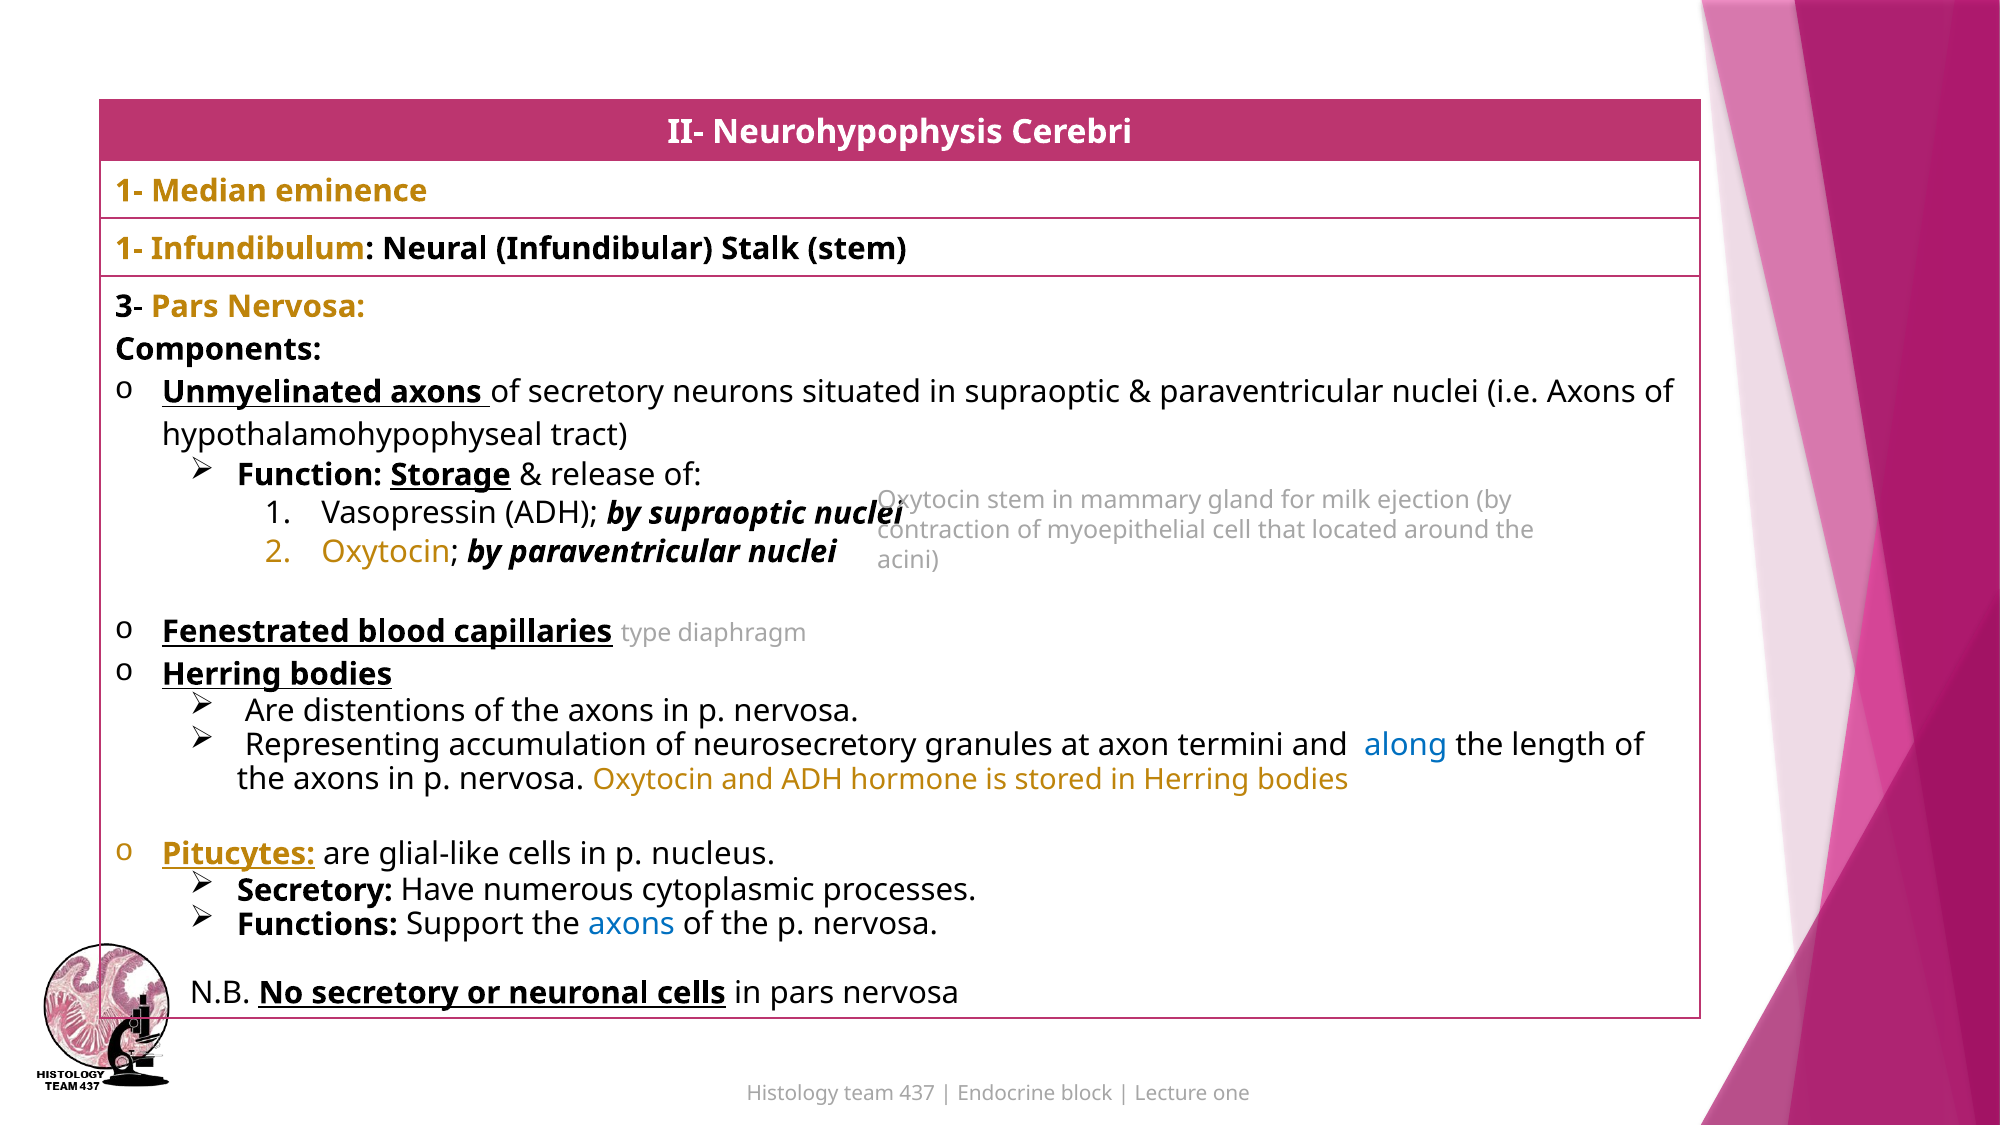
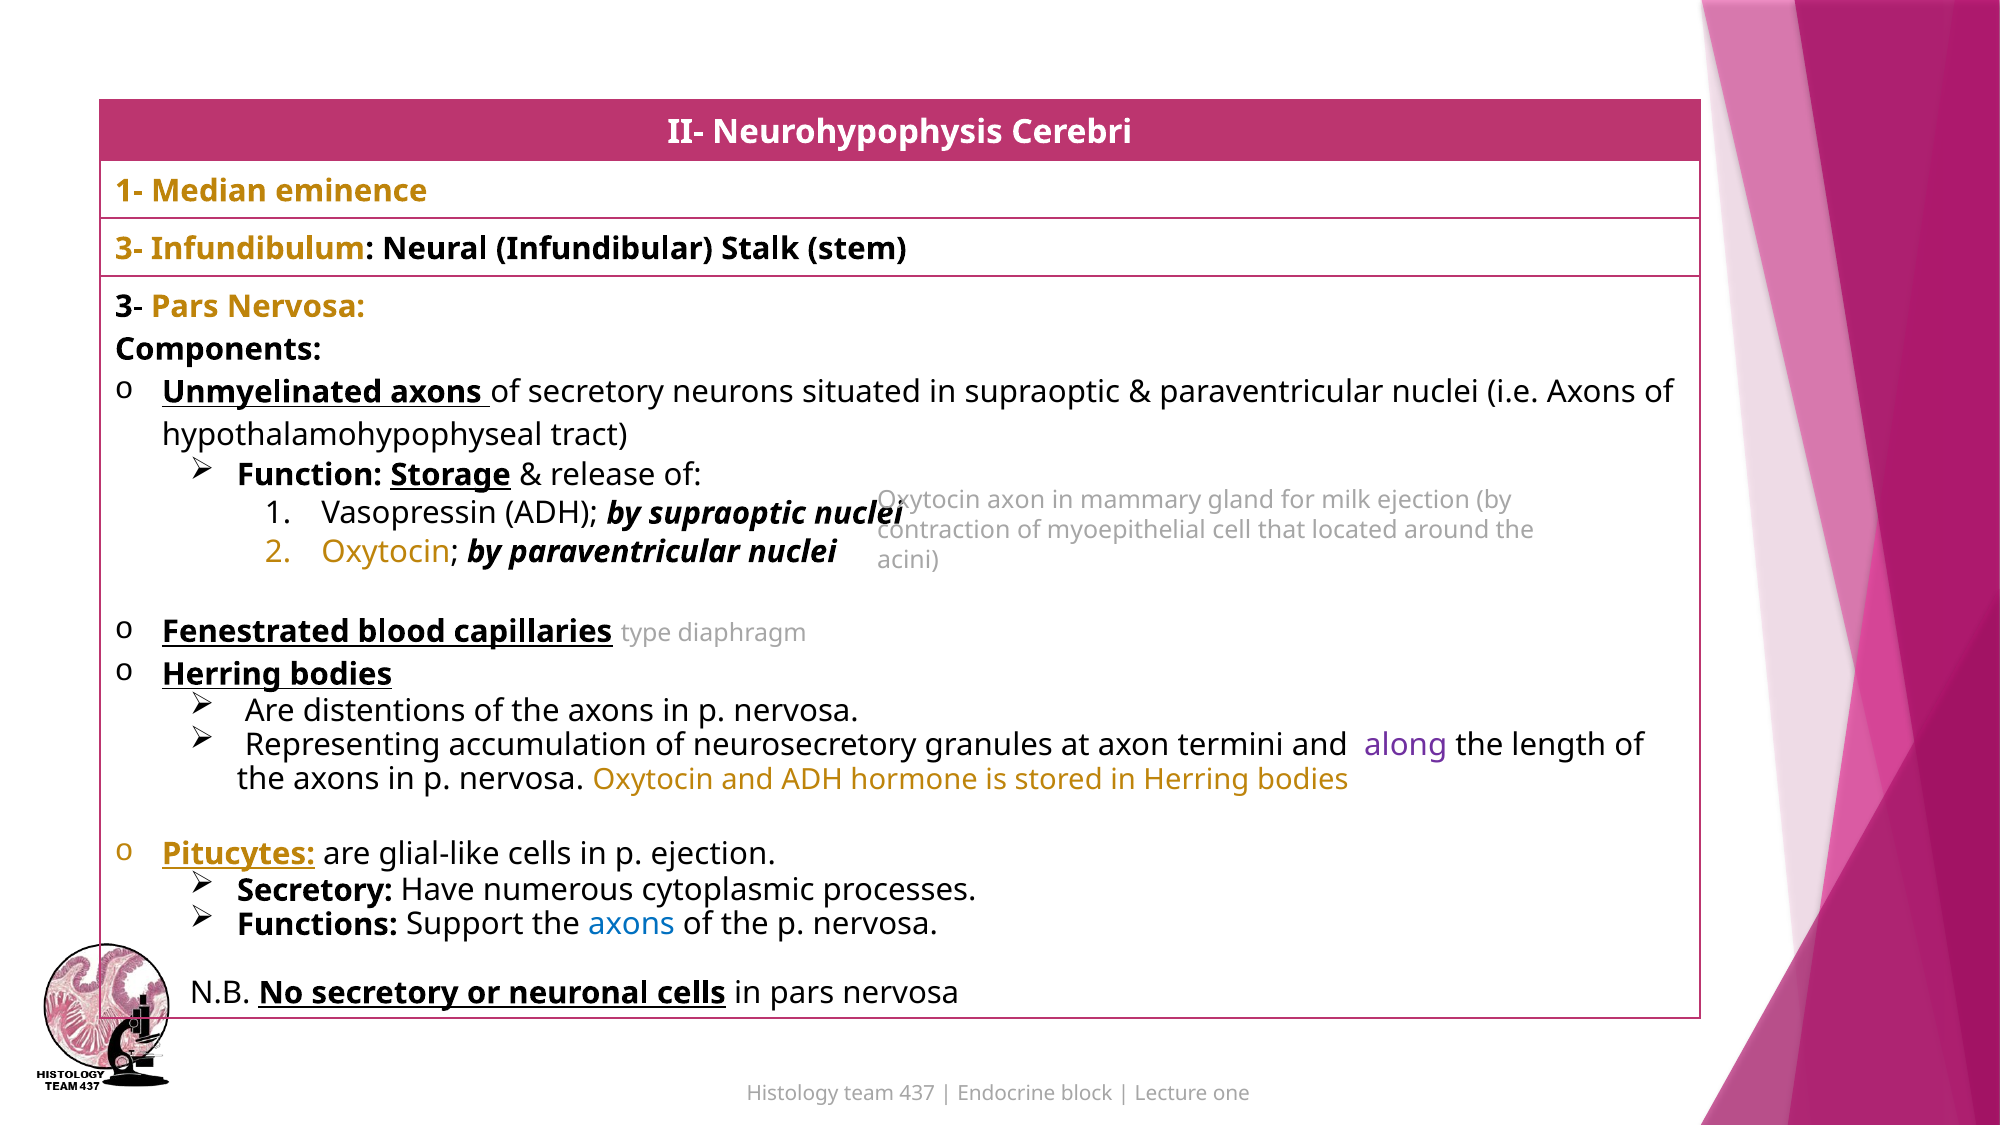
1-: 1- -> 3- (129, 249)
Oxytocin stem: stem -> axon (1016, 500)
along colour: blue -> purple (1406, 745)
p nucleus: nucleus -> ejection (713, 854)
